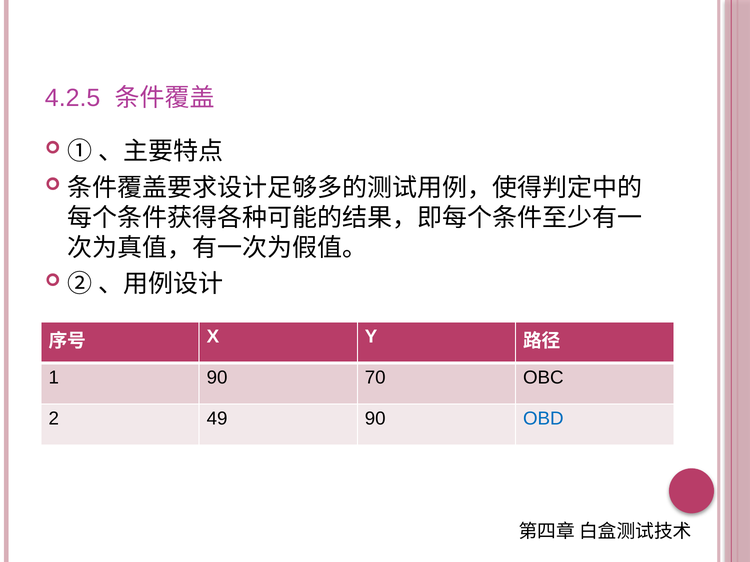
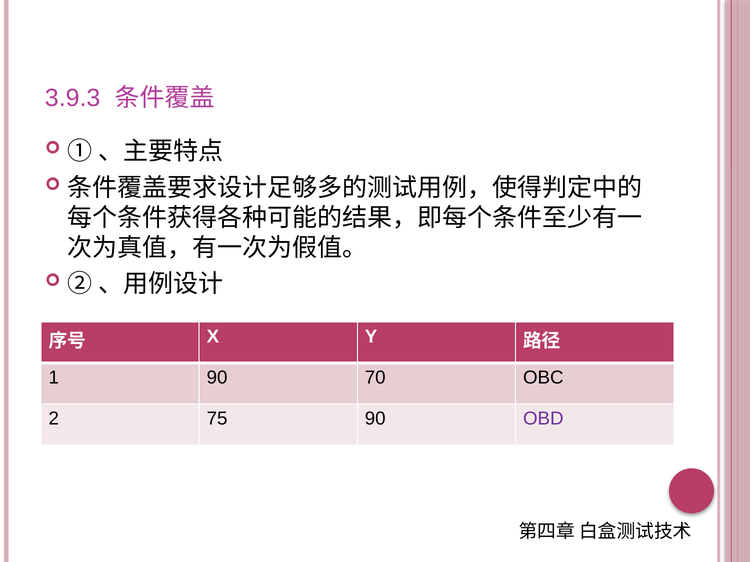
4.2.5: 4.2.5 -> 3.9.3 (73, 98)
49: 49 -> 75 (217, 419)
OBD colour: blue -> purple (543, 419)
